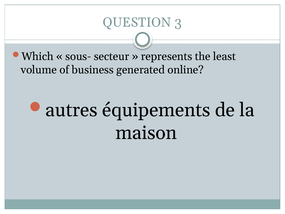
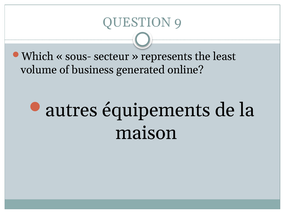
3: 3 -> 9 (178, 22)
